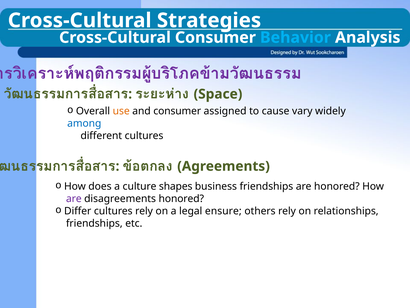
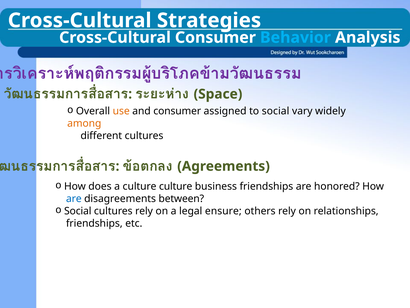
to cause: cause -> social (276, 111)
among colour: blue -> orange (84, 123)
culture shapes: shapes -> culture (176, 186)
are colour: purple -> blue (74, 199)
disagreements honored: honored -> between (181, 199)
Differ: Differ -> Social (78, 211)
